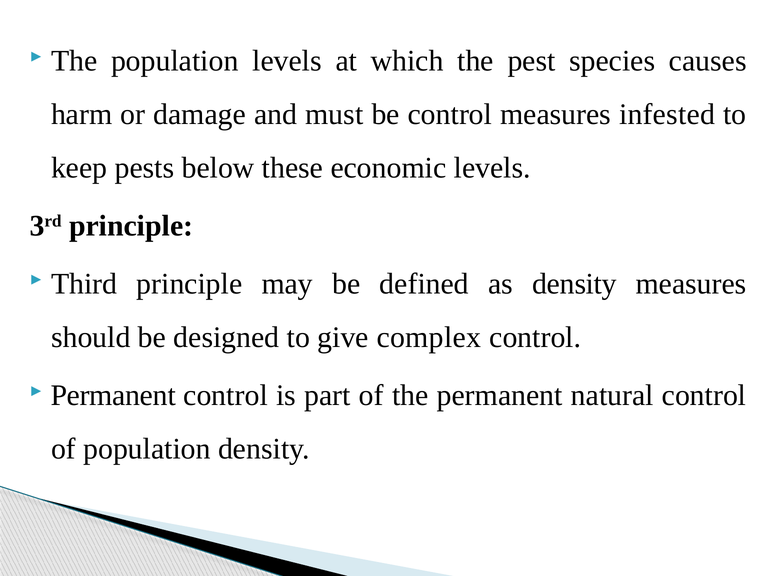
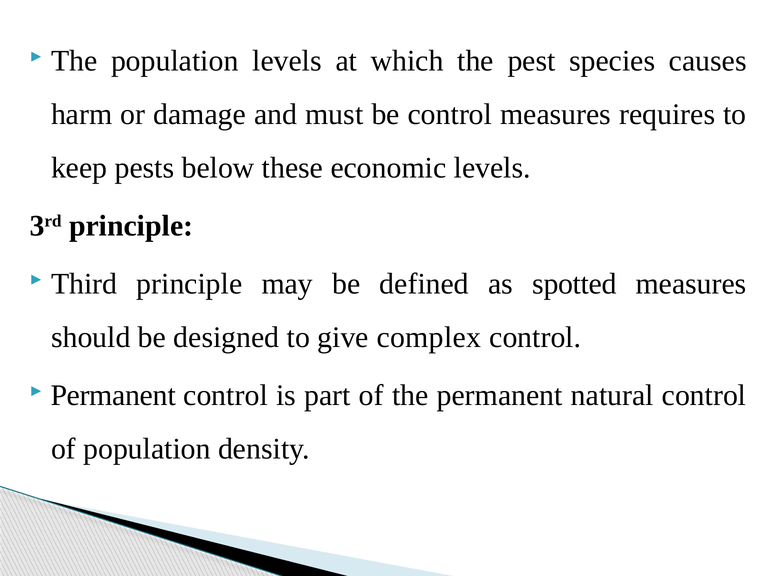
infested: infested -> requires (667, 114)
as density: density -> spotted (575, 284)
